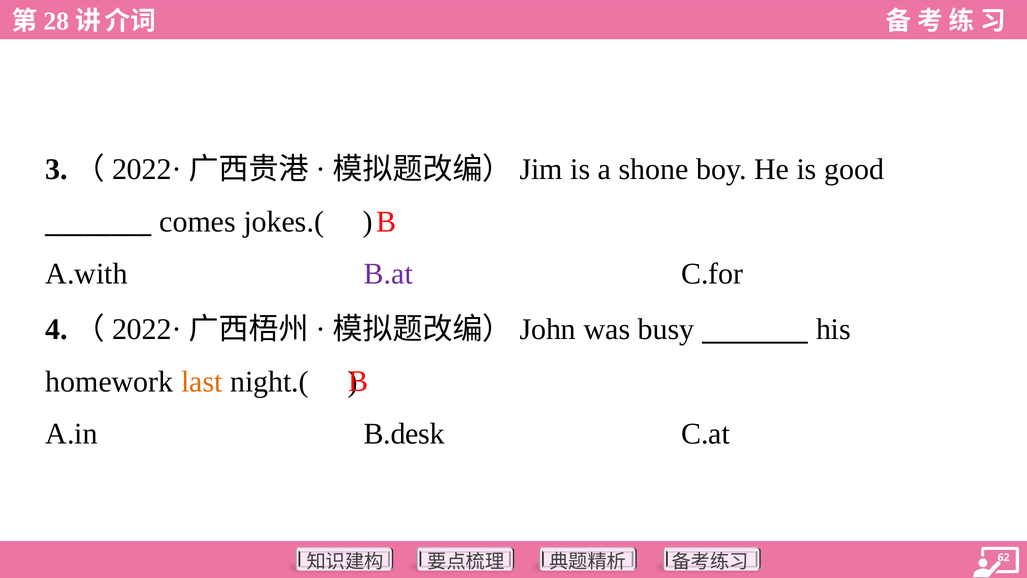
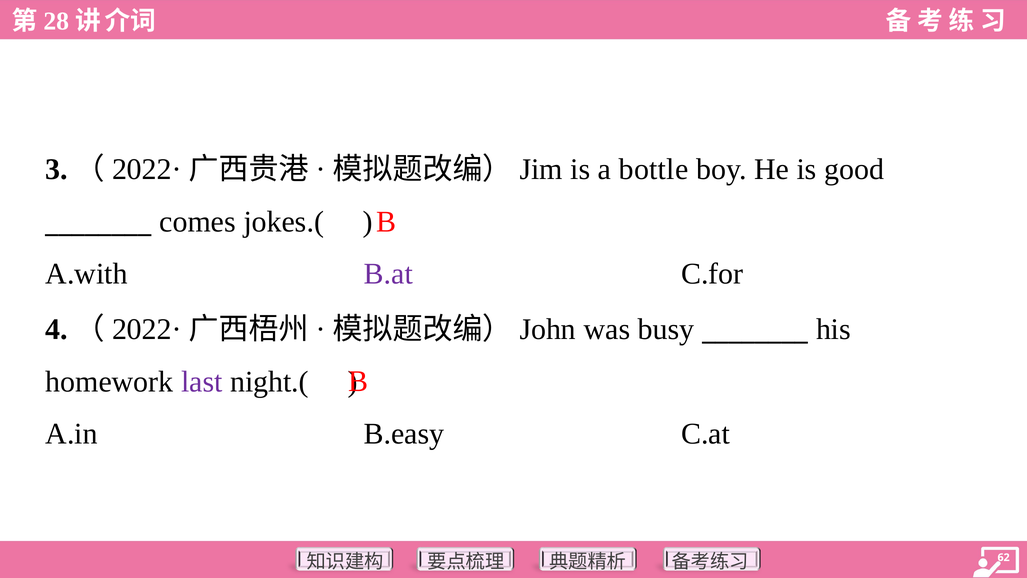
shone: shone -> bottle (654, 169)
last colour: orange -> purple (202, 381)
B.desk: B.desk -> B.easy (404, 434)
